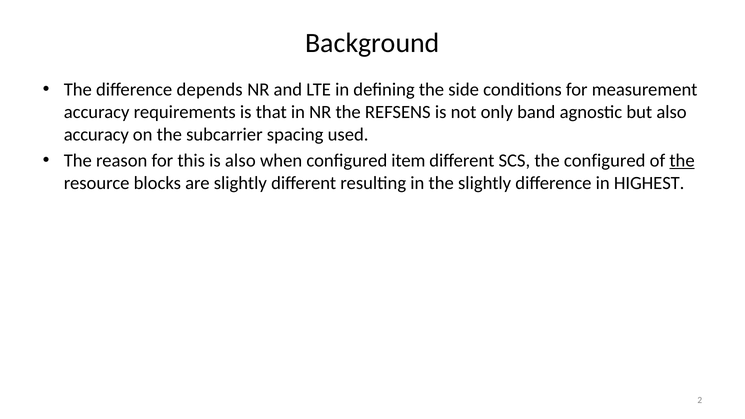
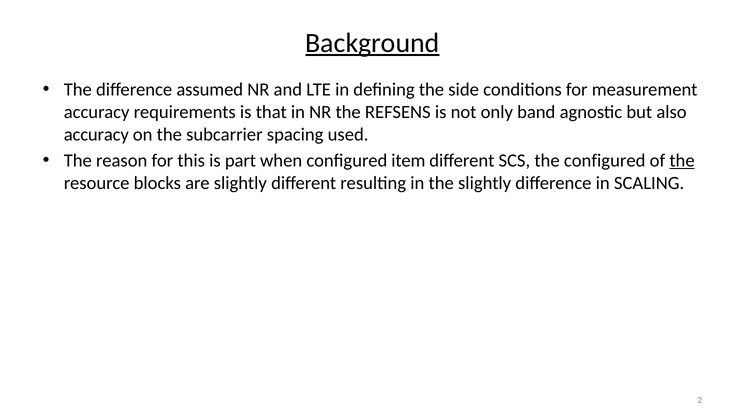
Background underline: none -> present (372, 43)
depends: depends -> assumed (210, 90)
is also: also -> part (240, 161)
HIGHEST: HIGHEST -> SCALING (649, 183)
